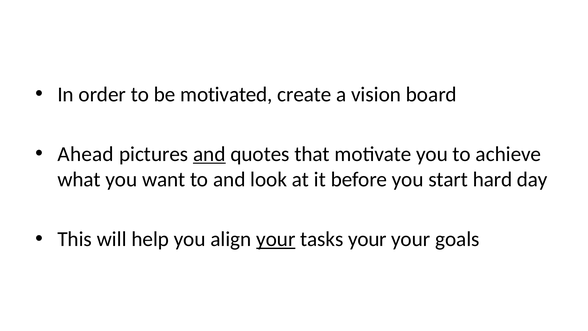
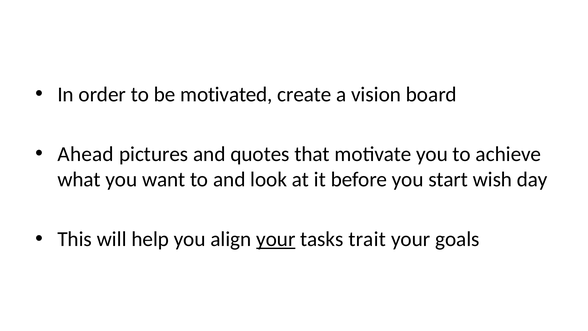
and underline: present -> none (209, 154)
hard: hard -> wish (492, 179)
tasks your: your -> trait (367, 239)
